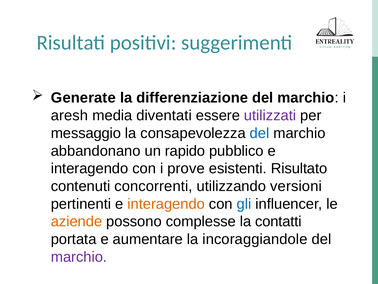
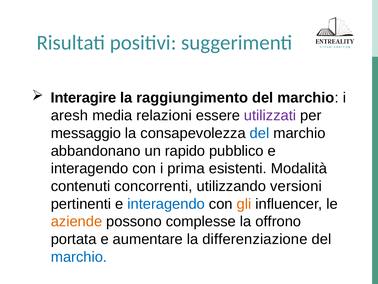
Generate: Generate -> Interagire (83, 98)
differenziazione: differenziazione -> raggiungimento (192, 98)
diventati: diventati -> relazioni (164, 115)
prove: prove -> prima (186, 168)
Risultato: Risultato -> Modalità (299, 168)
interagendo colour: orange -> blue (166, 204)
gli colour: blue -> orange (244, 204)
contatti: contatti -> offrono (278, 221)
incoraggiandole: incoraggiandole -> differenziazione (255, 239)
marchio colour: purple -> blue (79, 257)
